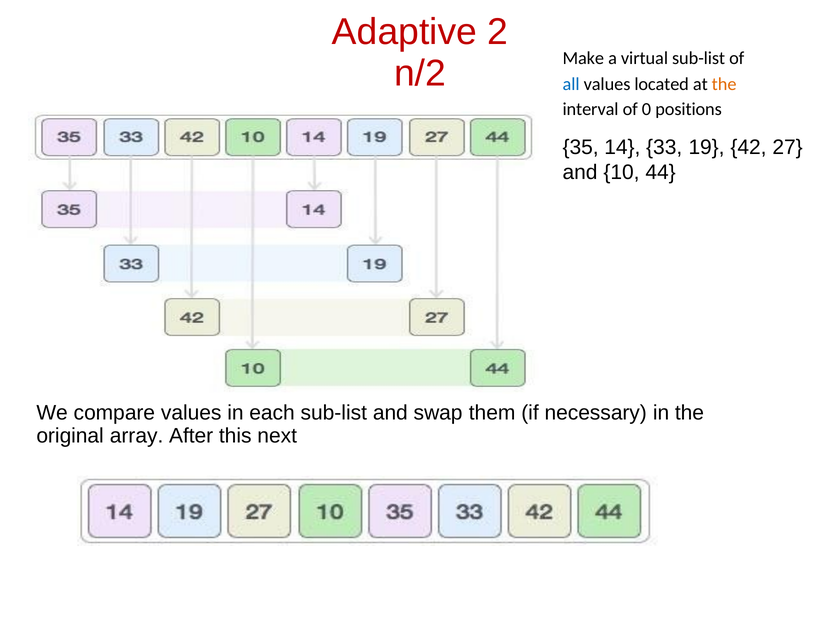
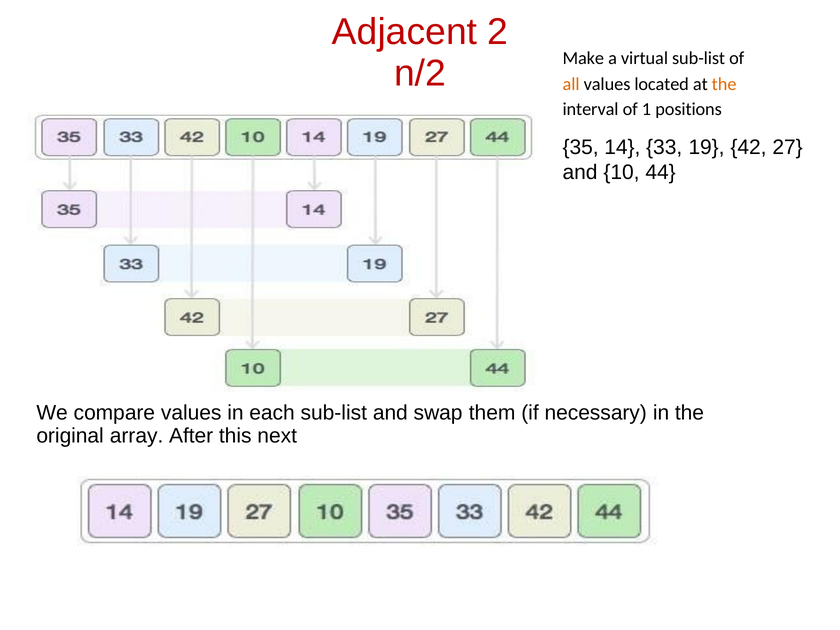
Adaptive: Adaptive -> Adjacent (405, 32)
all colour: blue -> orange (571, 84)
0: 0 -> 1 (647, 109)
